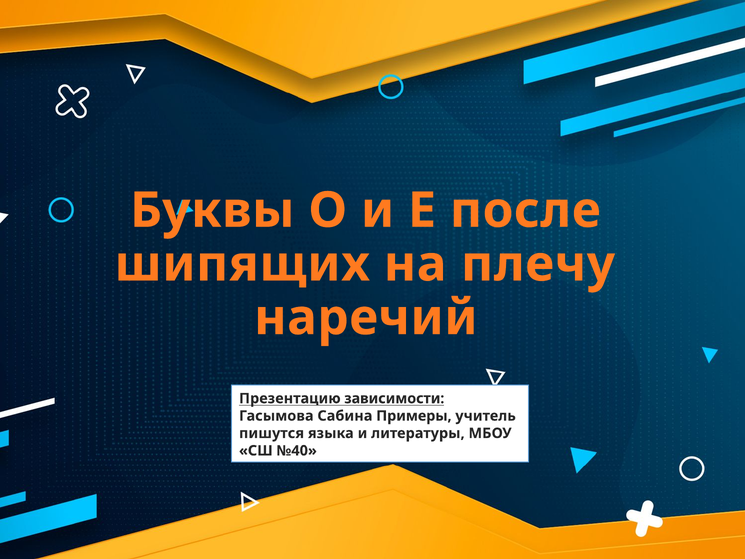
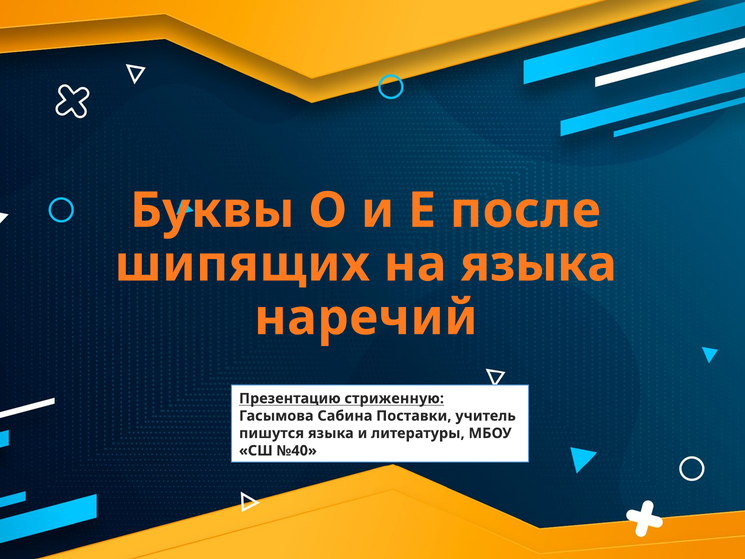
на плечу: плечу -> языка (538, 264)
зависимости: зависимости -> стриженную (394, 398)
Примеры: Примеры -> Поставки (414, 416)
